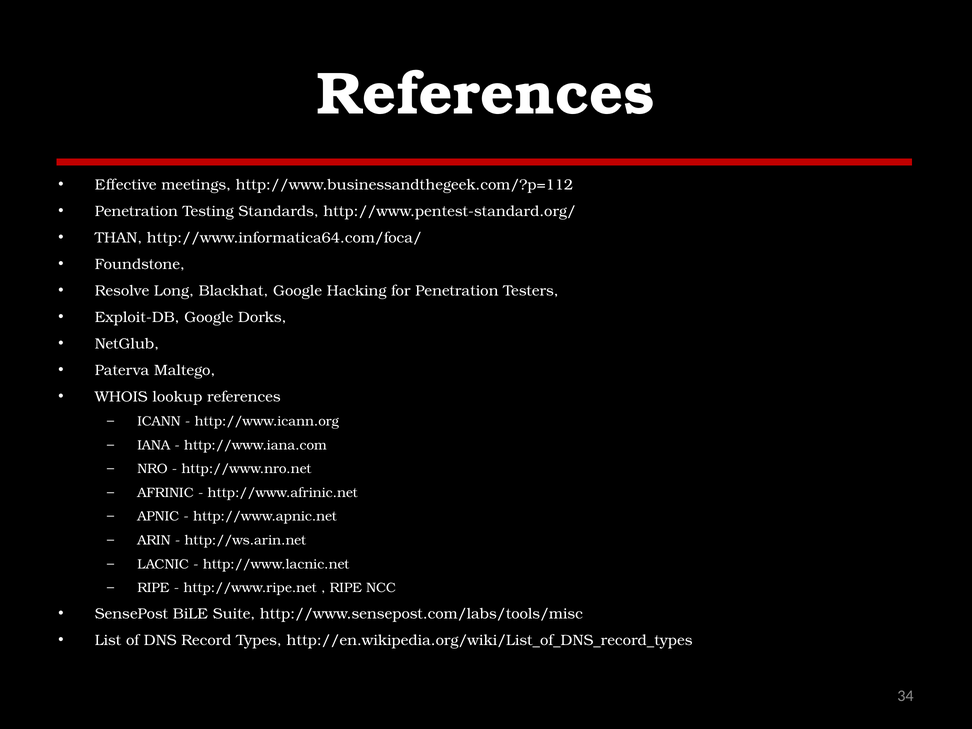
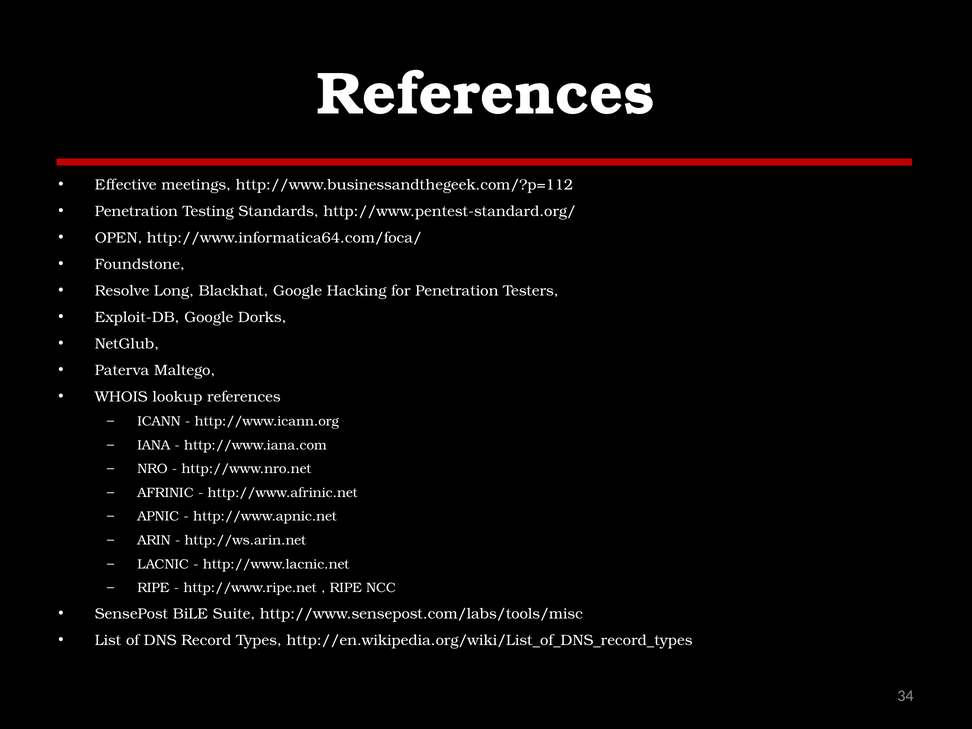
THAN: THAN -> OPEN (119, 238)
